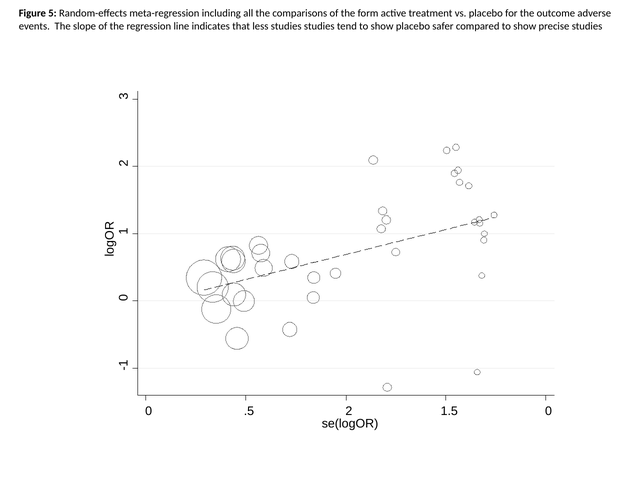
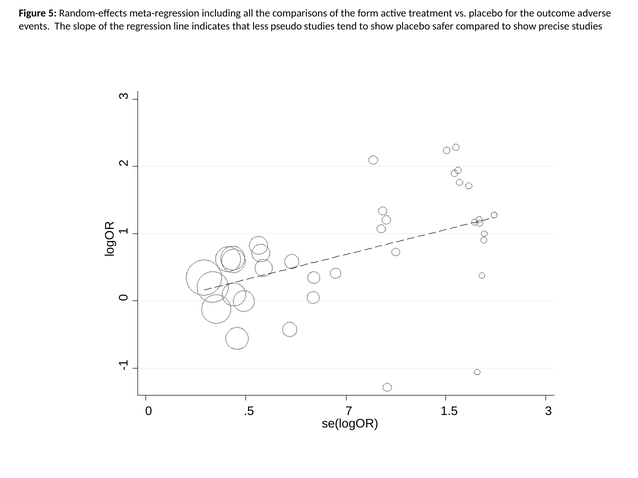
less studies: studies -> pseudo (286, 26)
.5 2: 2 -> 7 (349, 412)
1.5 0: 0 -> 3 (549, 412)
